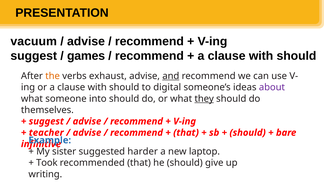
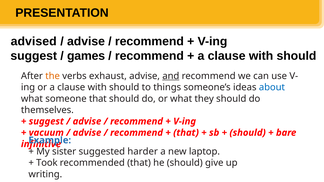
vacuum: vacuum -> advised (34, 41)
digital: digital -> things (167, 87)
about colour: purple -> blue (272, 87)
someone into: into -> that (98, 99)
they underline: present -> none (204, 99)
teacher: teacher -> vacuum (46, 133)
